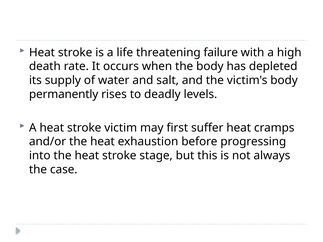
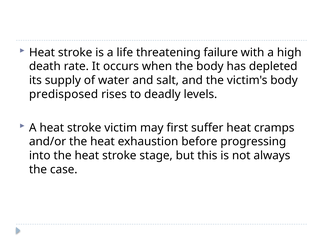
permanently: permanently -> predisposed (64, 94)
